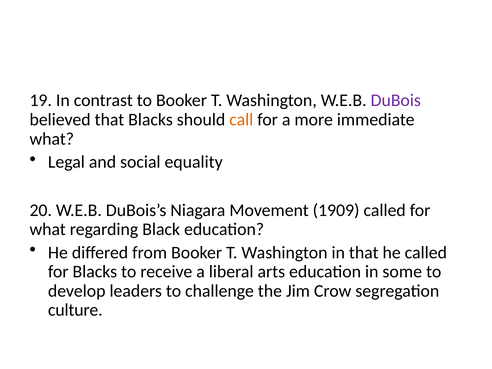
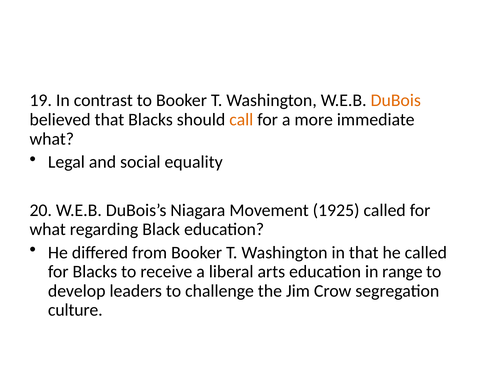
DuBois colour: purple -> orange (396, 100)
1909: 1909 -> 1925 (336, 210)
some: some -> range (402, 272)
